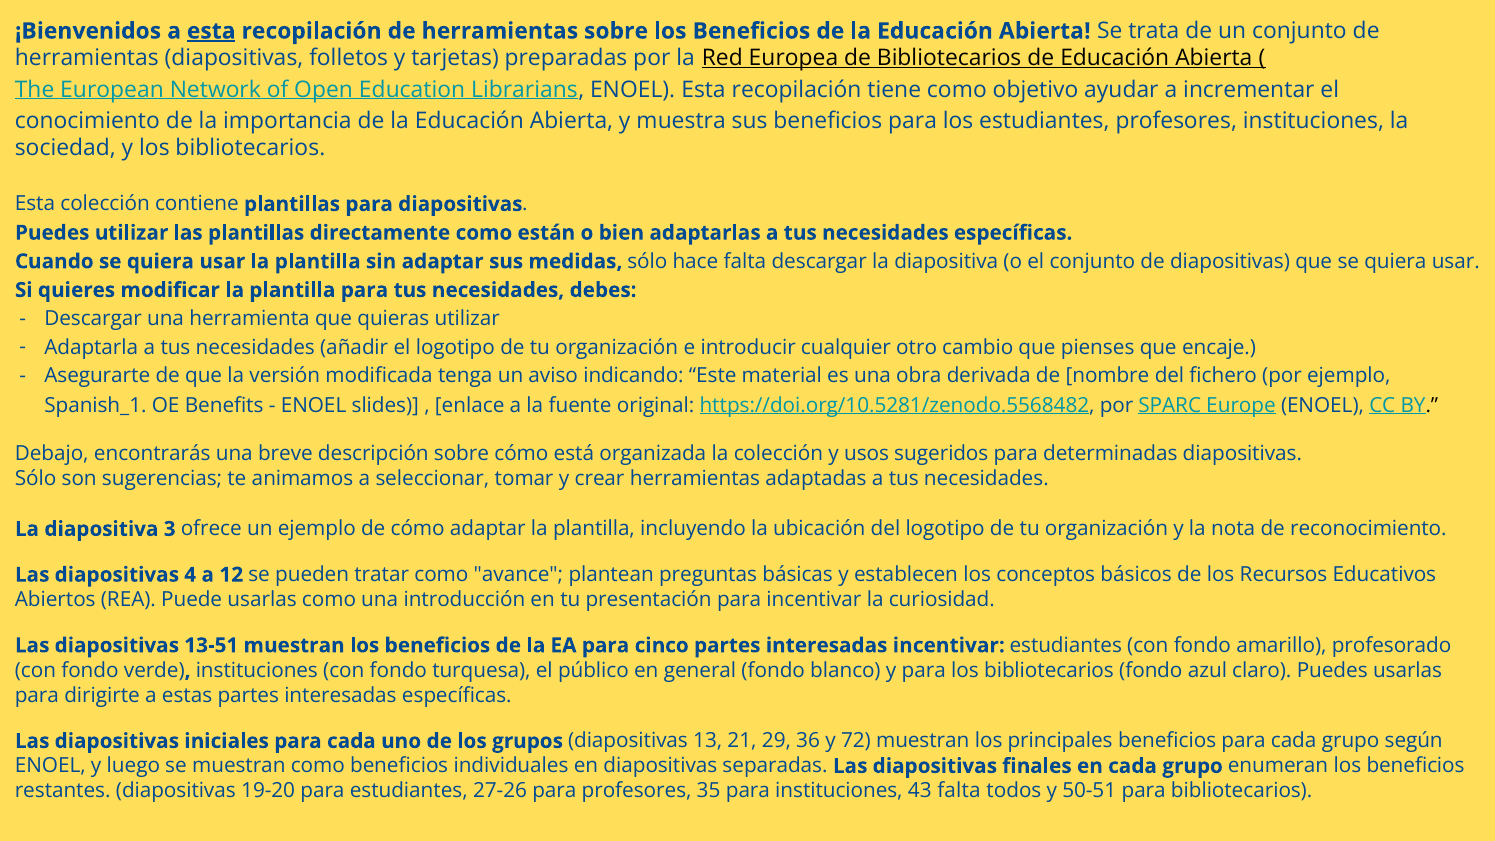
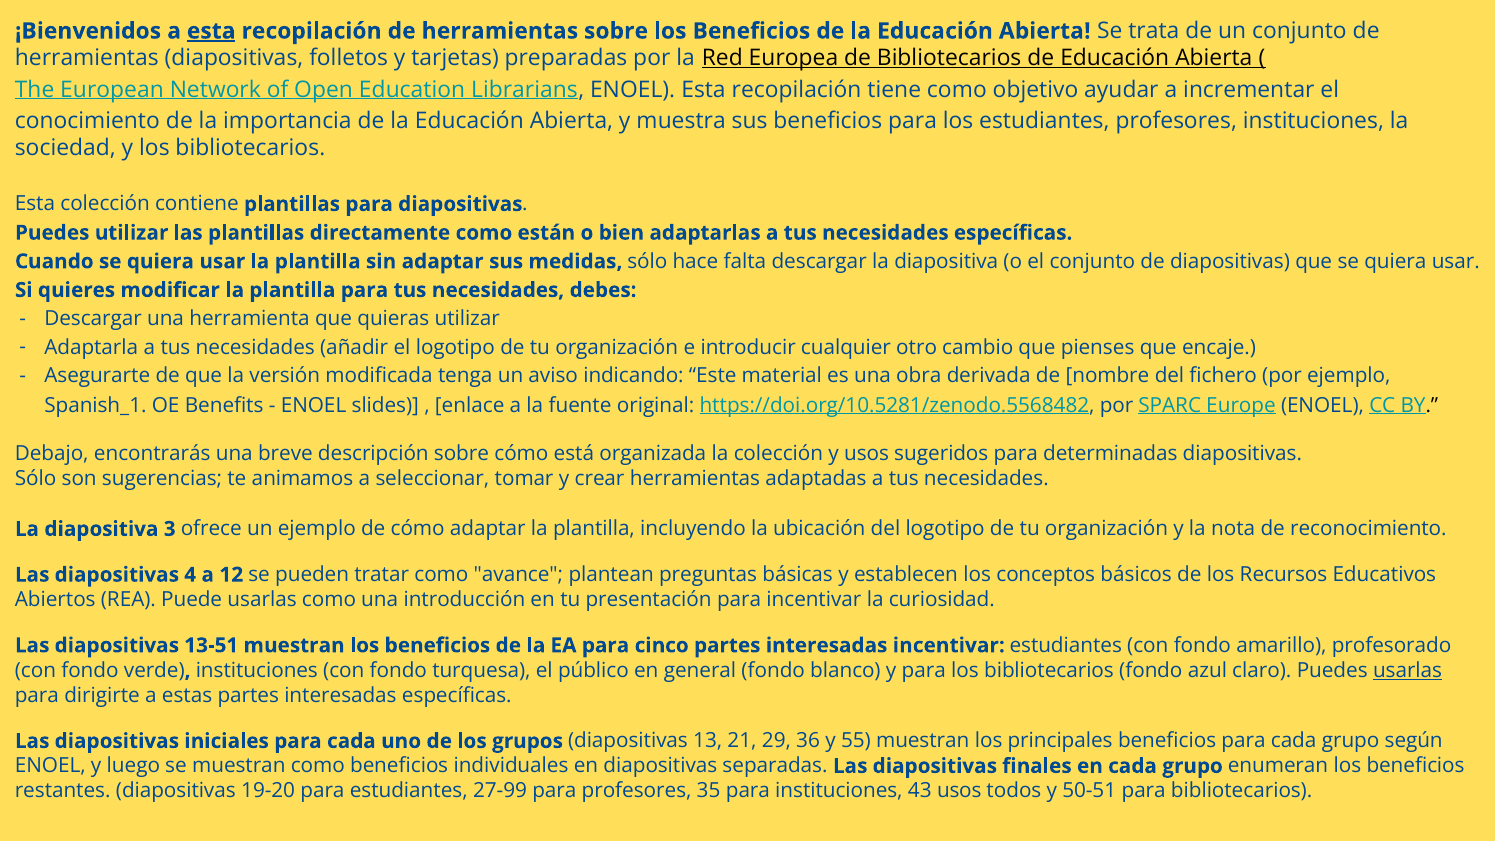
usarlas underline: none -> present (1408, 670)
72: 72 -> 55 (856, 741)
27-26: 27-26 -> 27-99 (500, 791)
43 falta: falta -> usos (959, 791)
